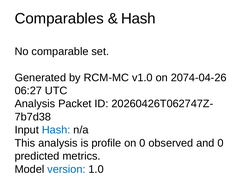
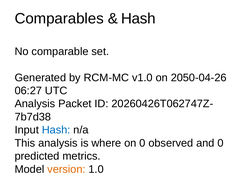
2074-04-26: 2074-04-26 -> 2050-04-26 (199, 78)
profile: profile -> where (106, 143)
version colour: blue -> orange (66, 169)
